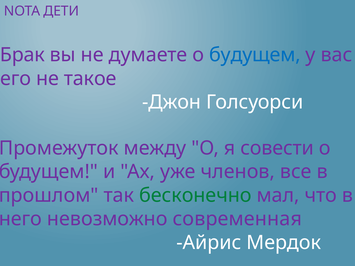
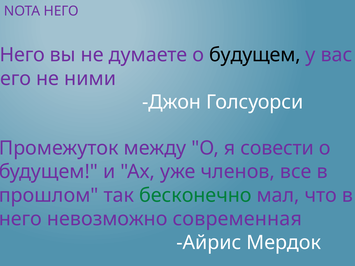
NOTA ДЕТИ: ДЕТИ -> НЕГО (61, 11)
Брак: Брак -> Него (22, 55)
будущем colour: blue -> black (255, 55)
такое: такое -> ними (90, 79)
